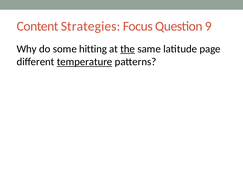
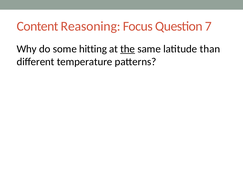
Strategies: Strategies -> Reasoning (91, 26)
9: 9 -> 7 (208, 26)
page: page -> than (210, 49)
temperature underline: present -> none (85, 62)
